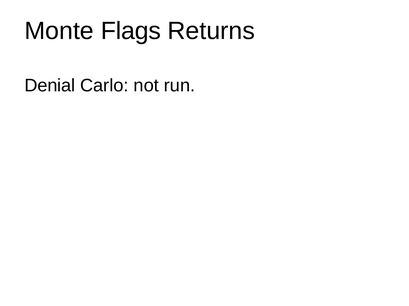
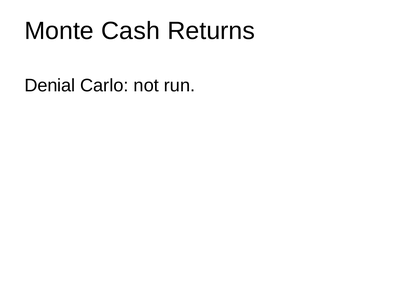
Flags: Flags -> Cash (131, 31)
